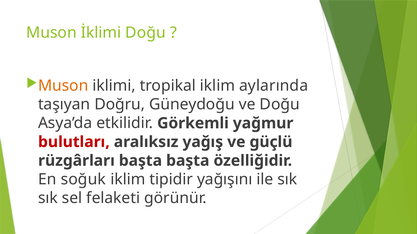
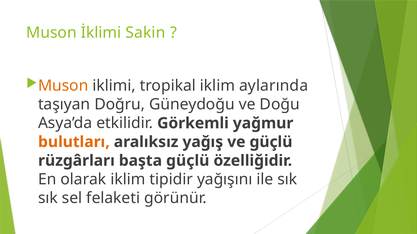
İklimi Doğu: Doğu -> Sakin (145, 33)
bulutları colour: red -> orange (74, 142)
başta başta: başta -> güçlü (188, 161)
soğuk: soğuk -> olarak (83, 180)
